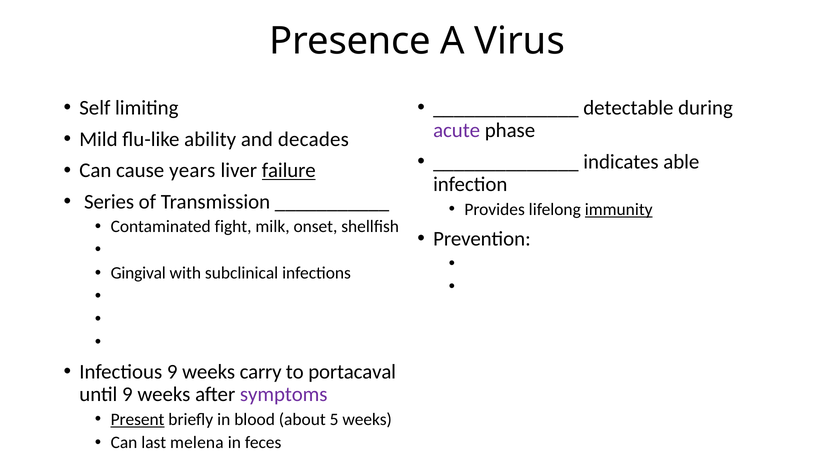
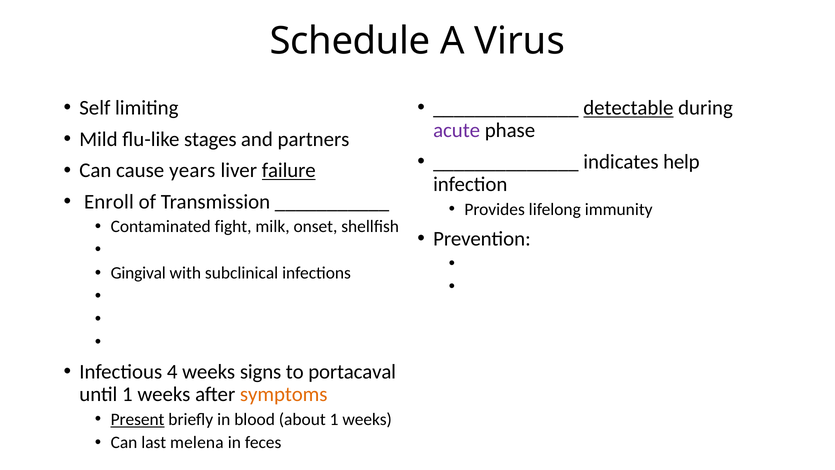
Presence: Presence -> Schedule (350, 41)
detectable underline: none -> present (628, 108)
ability: ability -> stages (210, 139)
decades: decades -> partners (314, 139)
able: able -> help (681, 162)
Series: Series -> Enroll (109, 202)
immunity underline: present -> none (619, 209)
Infectious 9: 9 -> 4 (172, 372)
carry: carry -> signs (261, 372)
until 9: 9 -> 1 (127, 394)
symptoms colour: purple -> orange (284, 394)
about 5: 5 -> 1 (334, 419)
